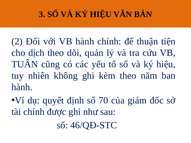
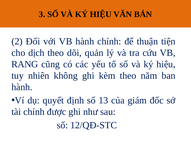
TUÂN: TUÂN -> RANG (25, 64)
70: 70 -> 13 (103, 101)
46/QĐ-STC: 46/QĐ-STC -> 12/QĐ-STC (94, 125)
